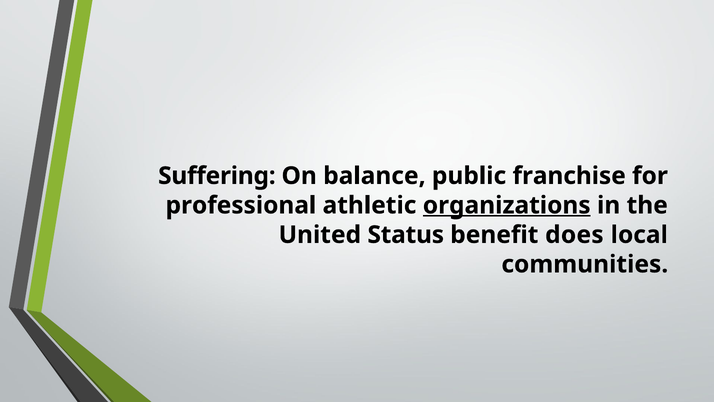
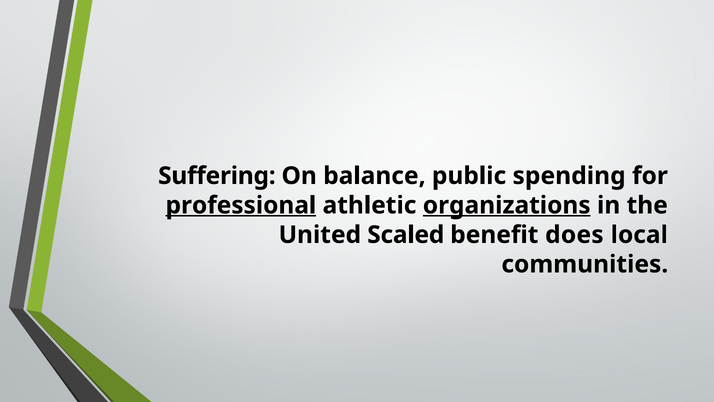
franchise: franchise -> spending (569, 176)
professional underline: none -> present (241, 205)
Status: Status -> Scaled (406, 235)
